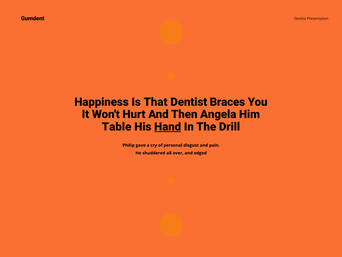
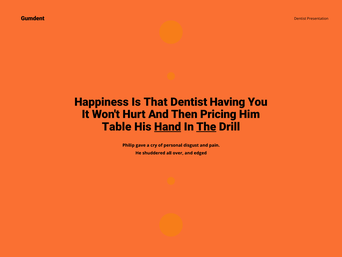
Braces: Braces -> Having (227, 102)
Angela: Angela -> Pricing (218, 114)
The underline: none -> present (206, 127)
